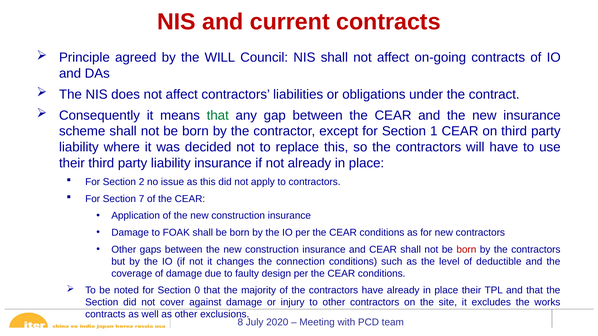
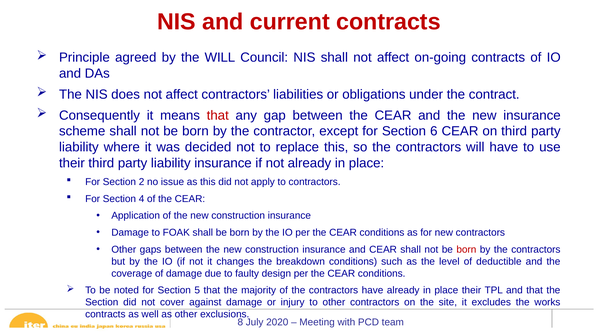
that colour: green -> red (218, 115)
1: 1 -> 6 (434, 131)
7: 7 -> 4 (142, 199)
connection: connection -> breakdown (301, 262)
0: 0 -> 5 (197, 291)
